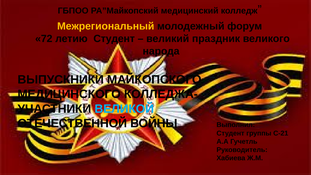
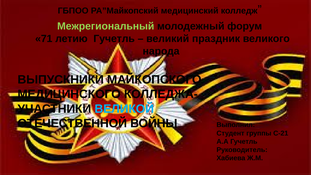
Межрегиональный colour: yellow -> light green (106, 26)
72: 72 -> 71 (44, 39)
летию Студент: Студент -> Гучетль (114, 39)
